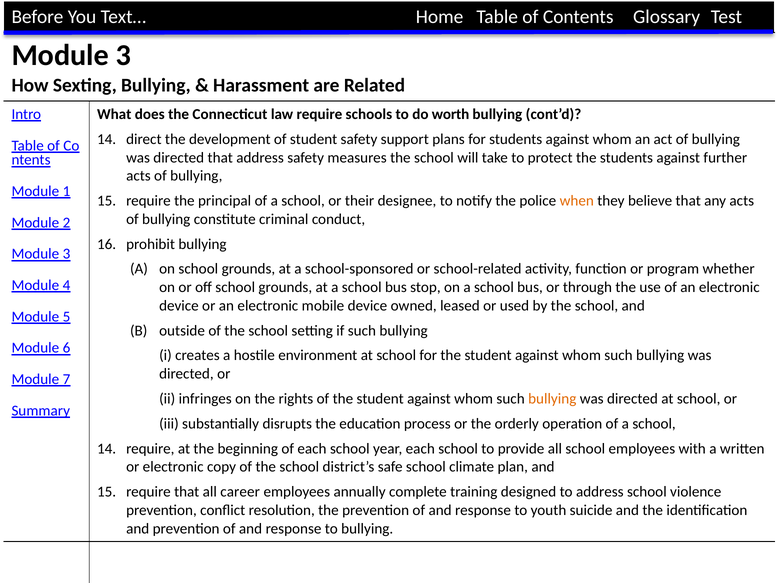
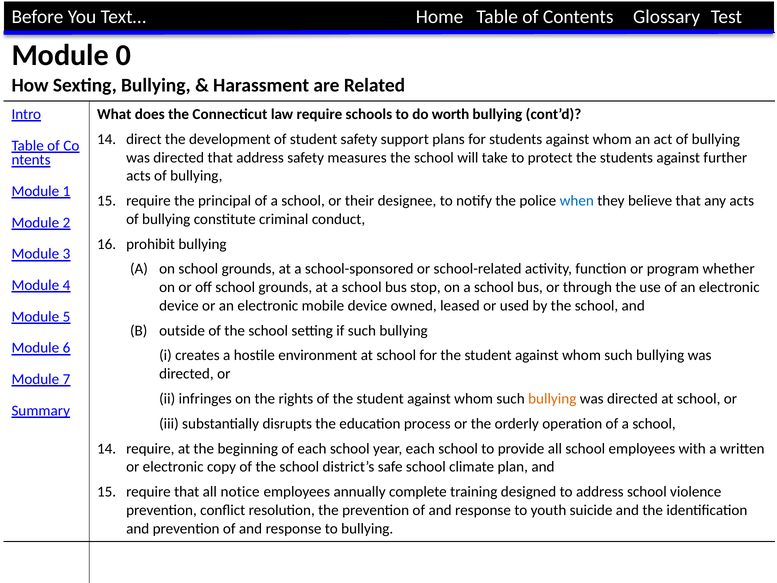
3: 3 -> 0 (124, 55)
when colour: orange -> blue (577, 201)
career: career -> notice (240, 492)
